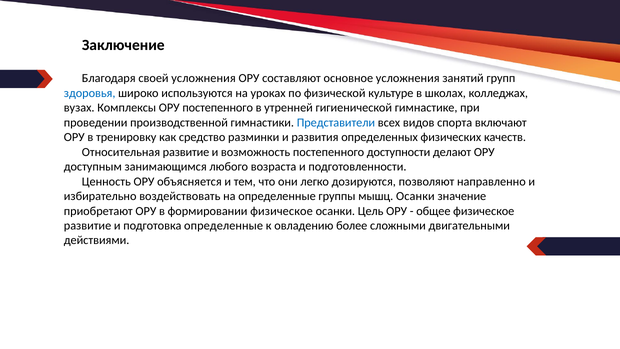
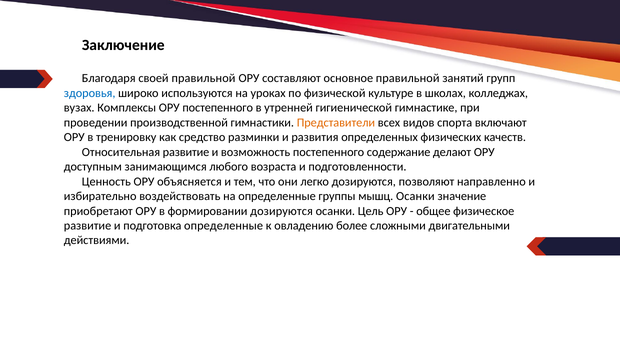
своей усложнения: усложнения -> правильной (204, 78)
основное усложнения: усложнения -> правильной (408, 78)
Представители colour: blue -> orange (336, 122)
доступности: доступности -> содержание (399, 152)
формировании физическое: физическое -> дозируются (282, 211)
